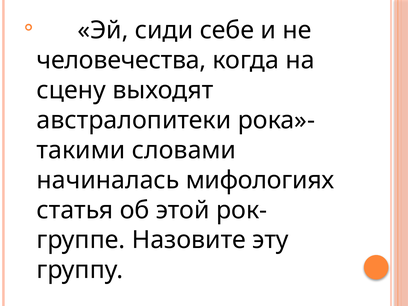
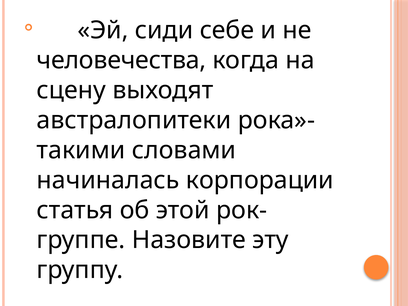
мифологиях: мифологиях -> корпорации (260, 180)
